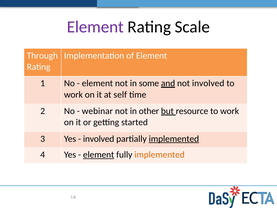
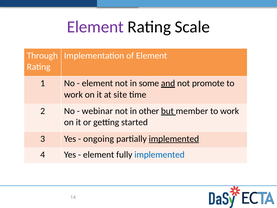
not involved: involved -> promote (208, 83)
self: self -> site (120, 95)
resource: resource -> member (192, 111)
involved: involved -> ongoing (99, 139)
element underline: present -> none (99, 154)
implemented colour: orange -> blue (160, 154)
